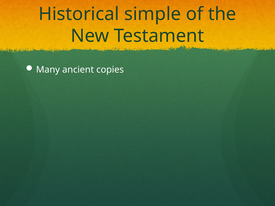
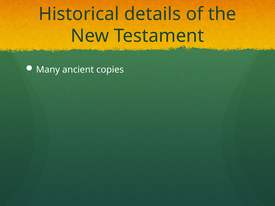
simple: simple -> details (153, 14)
